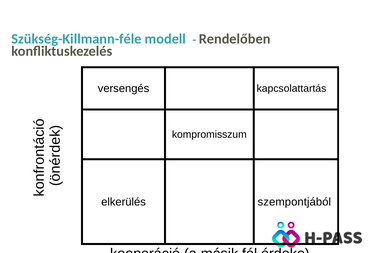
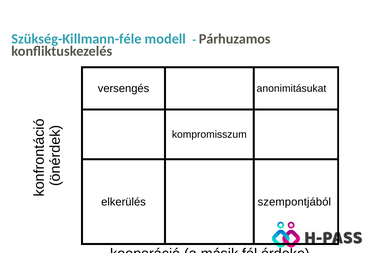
Rendelőben: Rendelőben -> Párhuzamos (235, 39)
kapcsolattartás: kapcsolattartás -> anonimitásukat (291, 89)
